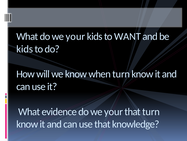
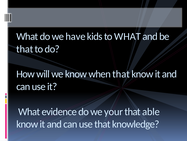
What do we your: your -> have (75, 36)
to WANT: WANT -> WHAT (127, 36)
kids: kids -> that (25, 49)
when turn: turn -> that (121, 74)
that turn: turn -> able (151, 111)
